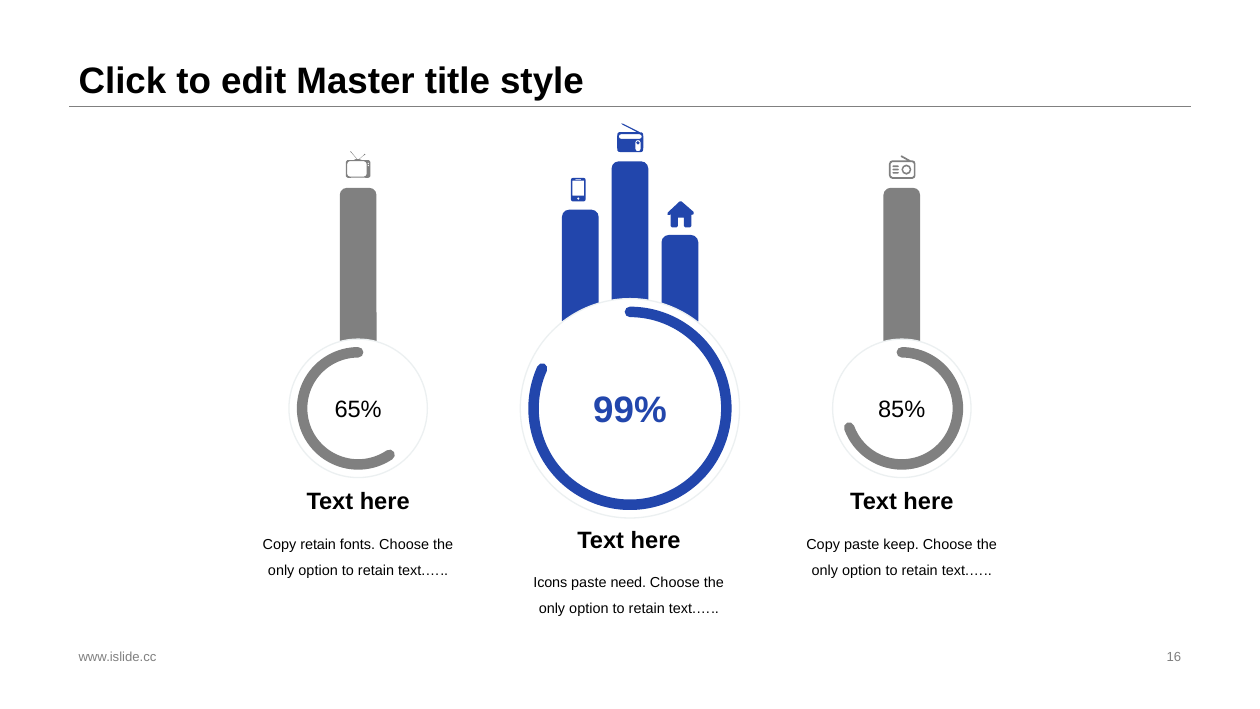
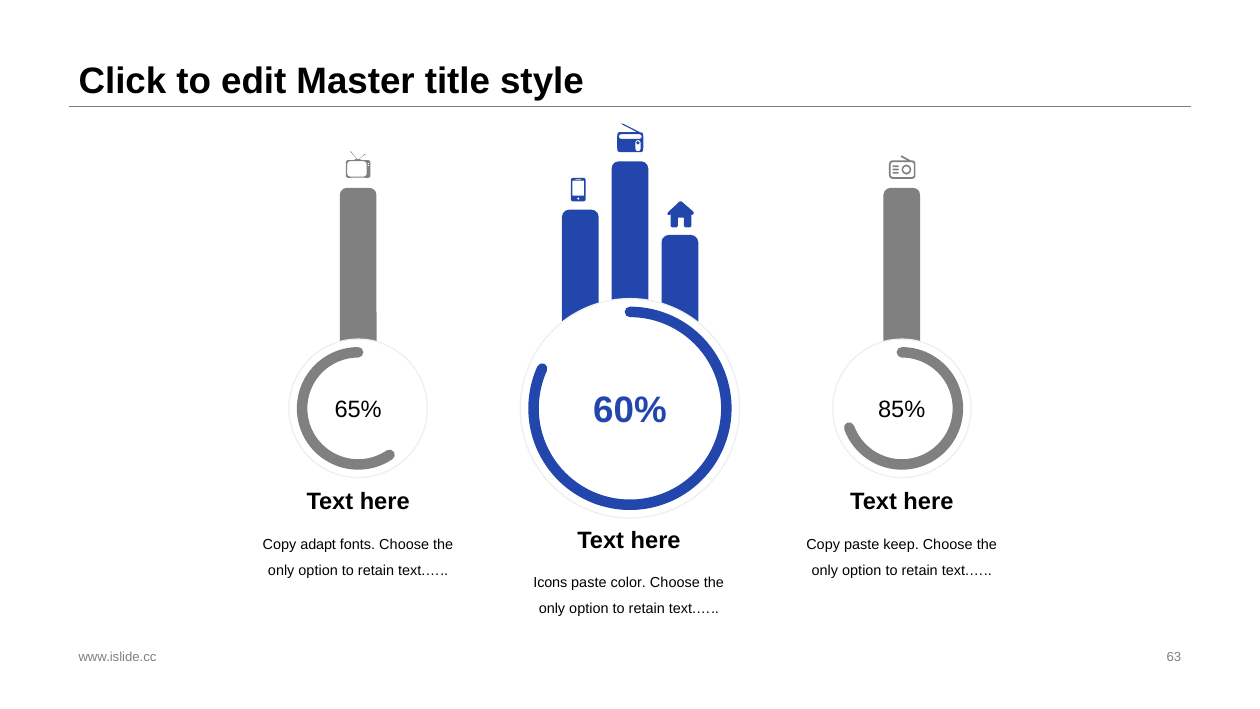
99%: 99% -> 60% (630, 411)
Copy retain: retain -> adapt (318, 544)
need: need -> color (628, 582)
16: 16 -> 63 (1174, 656)
